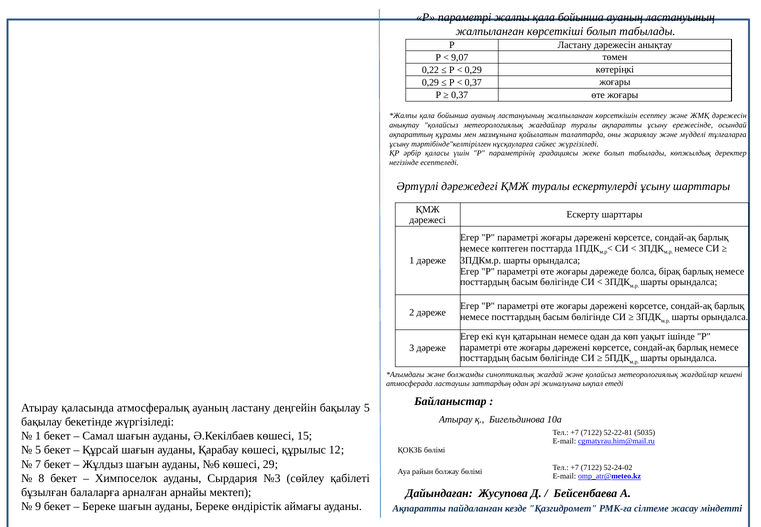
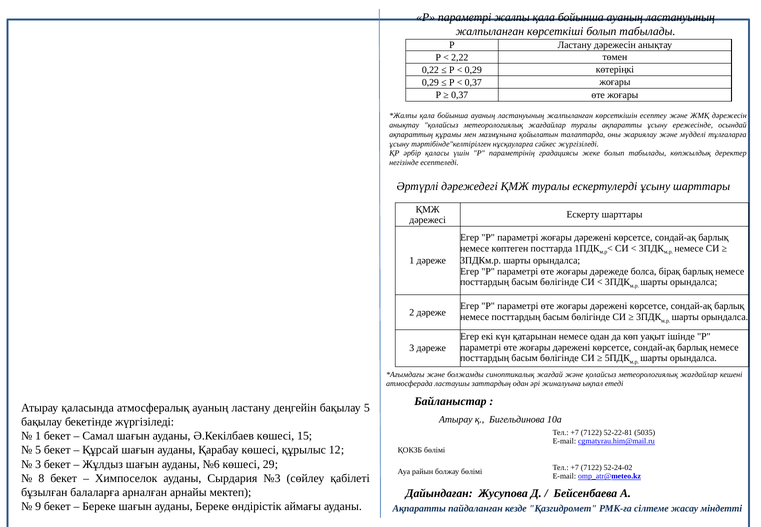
9,07: 9,07 -> 2,22 (460, 57)
7: 7 -> 3 (38, 464)
